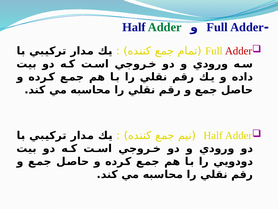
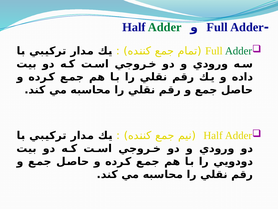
Adder colour: red -> green (239, 51)
